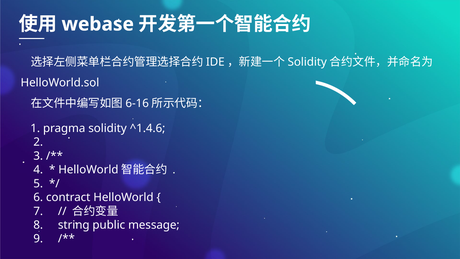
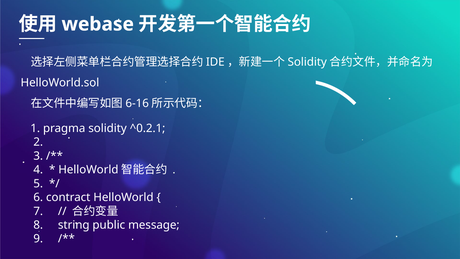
^1.4.6: ^1.4.6 -> ^0.2.1 (148, 128)
